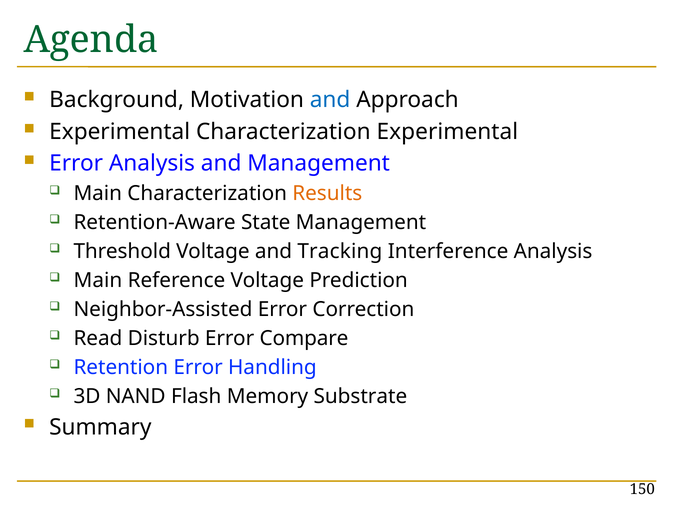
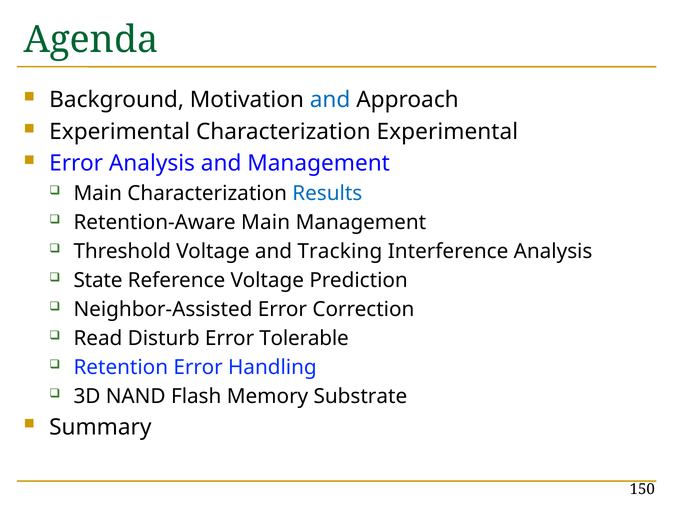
Results colour: orange -> blue (327, 193)
Retention-Aware State: State -> Main (266, 222)
Main: Main -> State (98, 280)
Compare: Compare -> Tolerable (304, 339)
